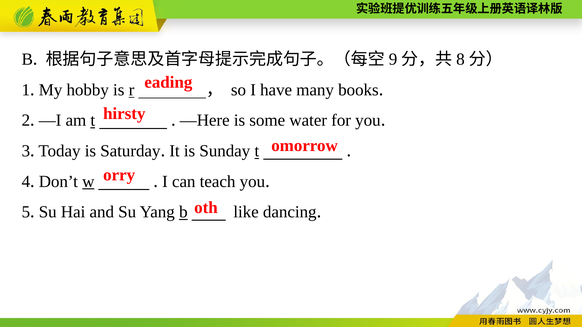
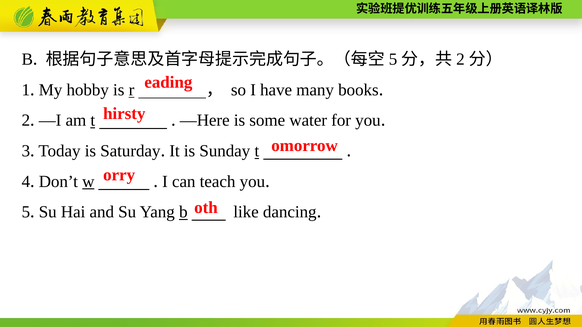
9: 9 -> 5 (393, 59)
8: 8 -> 2 (460, 59)
